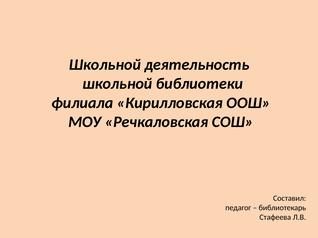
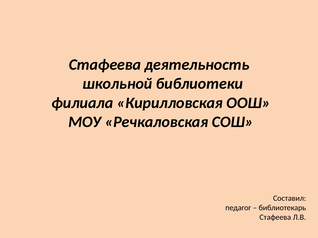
Школьной: Школьной -> Стафеева (105, 65)
